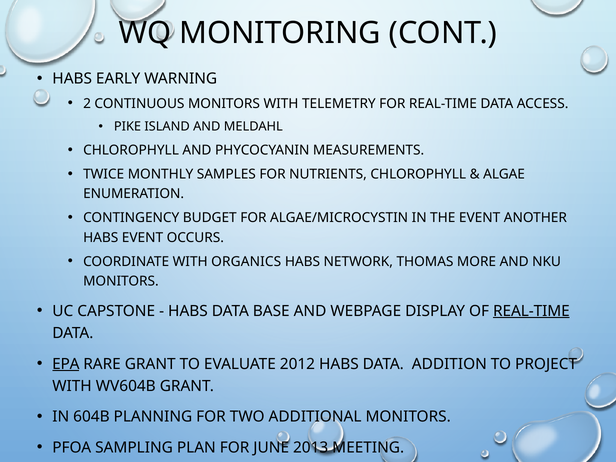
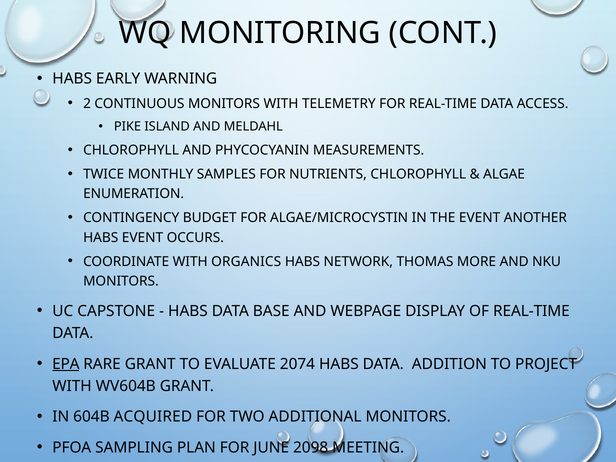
REAL-TIME underline: present -> none (531, 311)
2012: 2012 -> 2074 (297, 364)
PLANNING: PLANNING -> ACQUIRED (153, 417)
2013: 2013 -> 2098 (311, 448)
